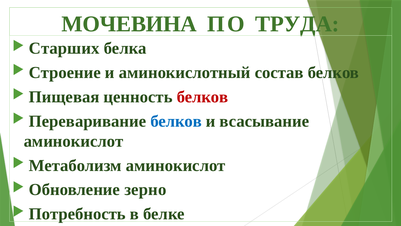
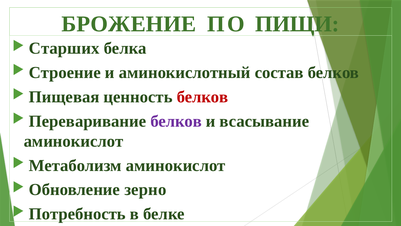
МОЧЕВИНА: МОЧЕВИНА -> БРОЖЕНИЕ (129, 24)
ТРУДА: ТРУДА -> ПИЩИ (297, 24)
белков colour: blue -> purple (176, 121)
